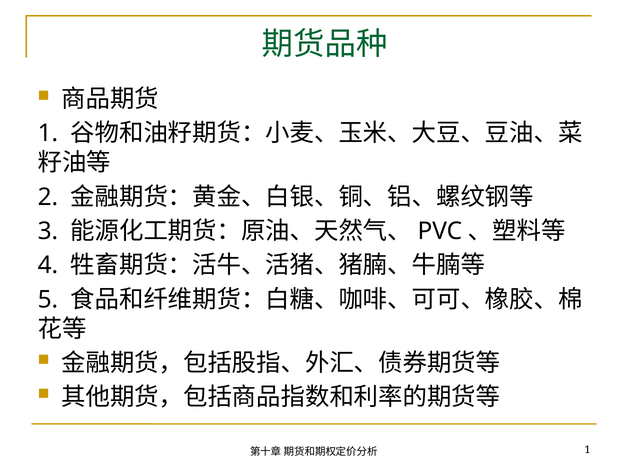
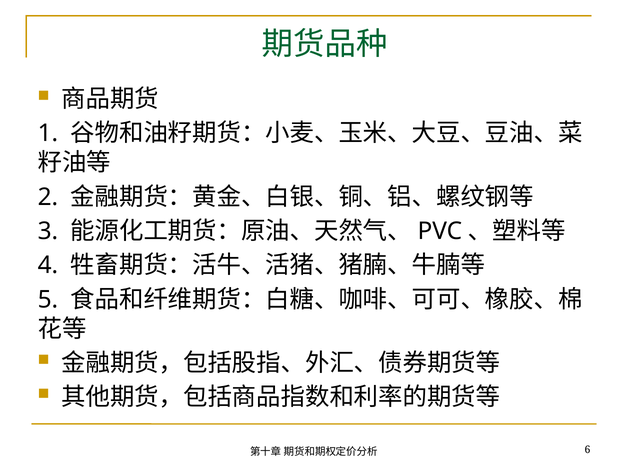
1: 1 -> 6 (587, 450)
